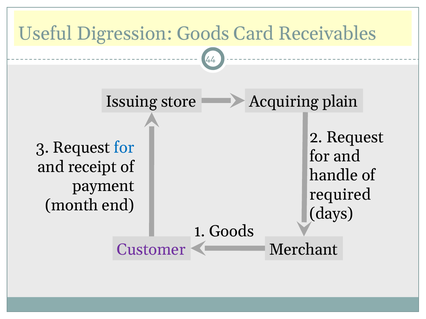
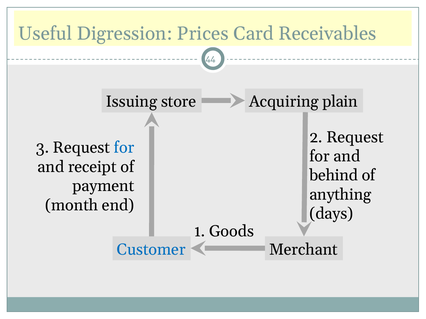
Digression Goods: Goods -> Prices (203, 34)
handle: handle -> behind (334, 176)
required: required -> anything (340, 195)
Customer colour: purple -> blue (151, 250)
